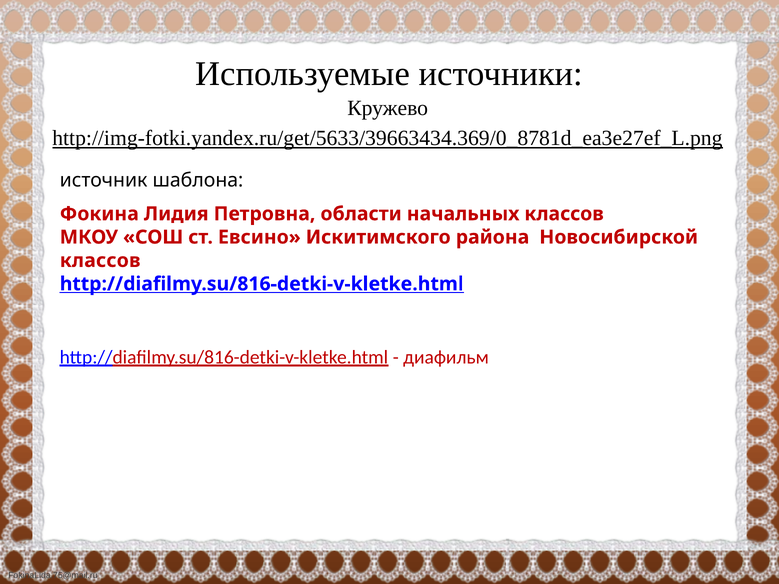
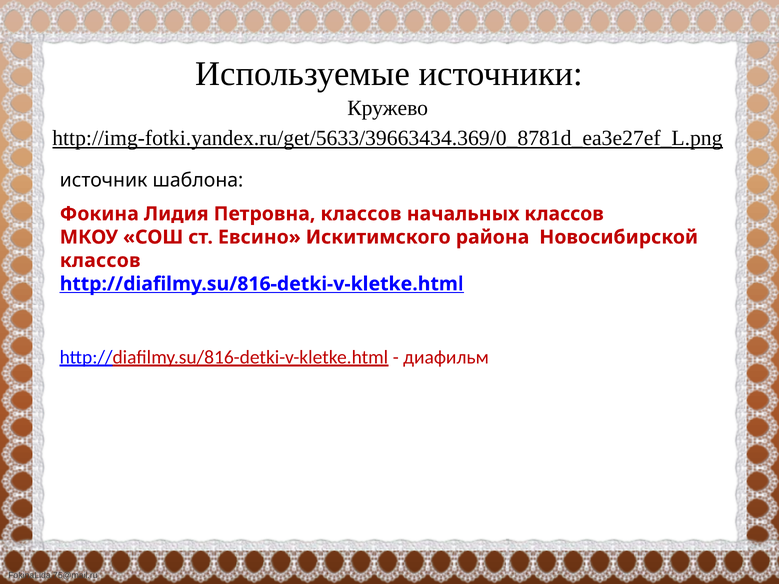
Петровна области: области -> классов (361, 214)
